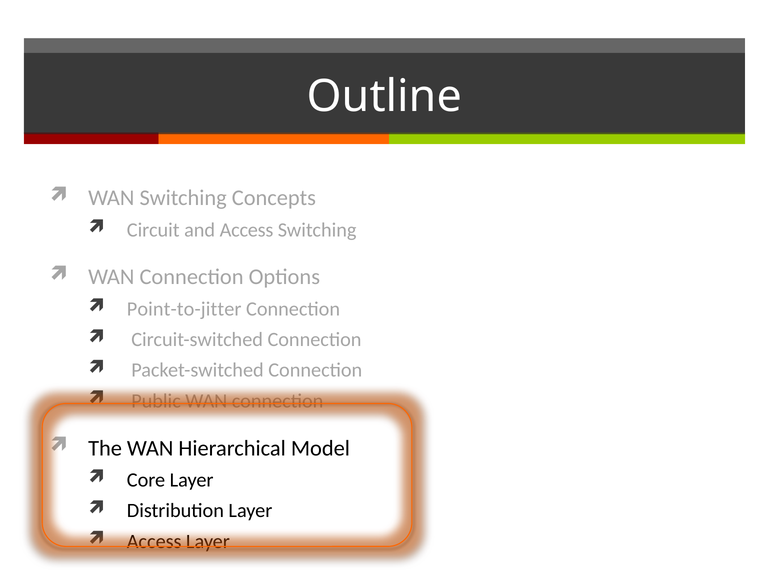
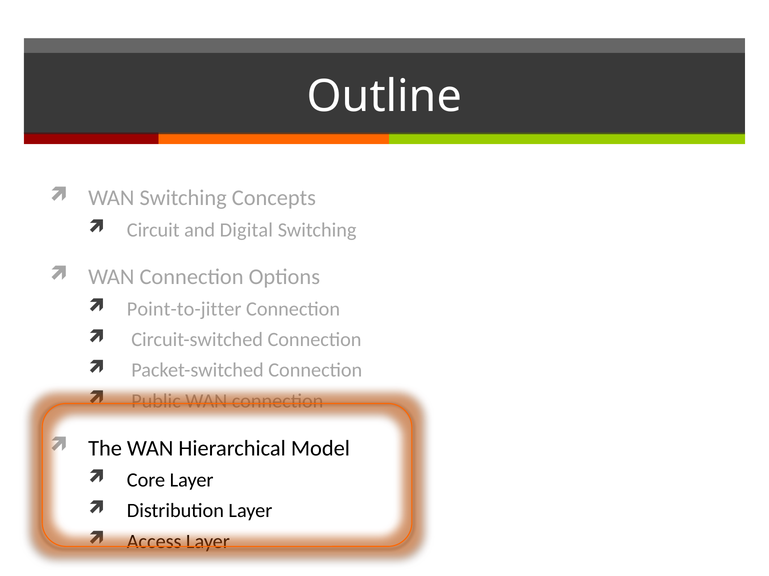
and Access: Access -> Digital (246, 230)
